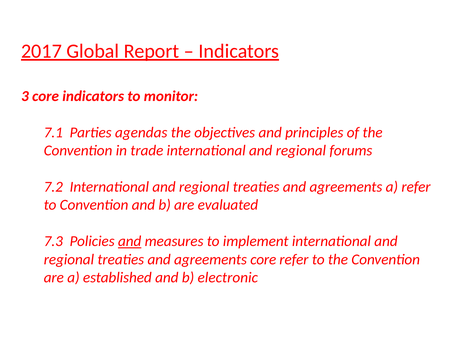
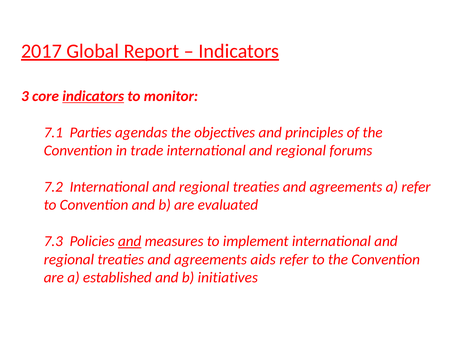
indicators underline: none -> present (93, 96)
agreements core: core -> aids (263, 259)
electronic: electronic -> initiatives (228, 277)
